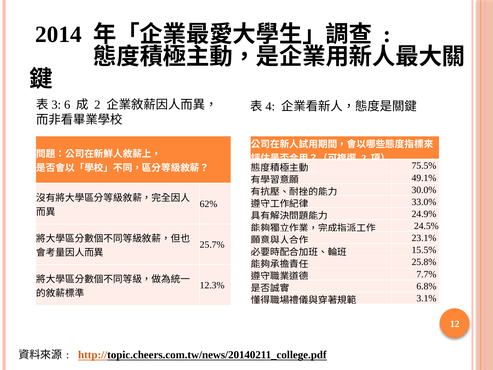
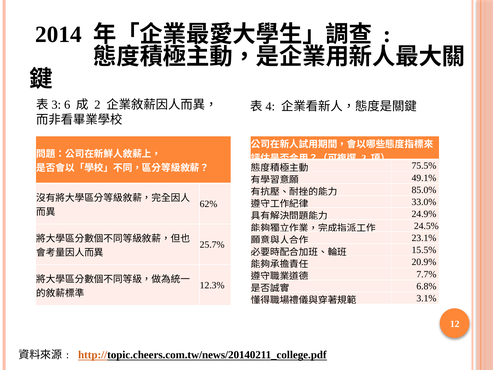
30.0%: 30.0% -> 85.0% (424, 190)
25.8%: 25.8% -> 20.9% (424, 262)
